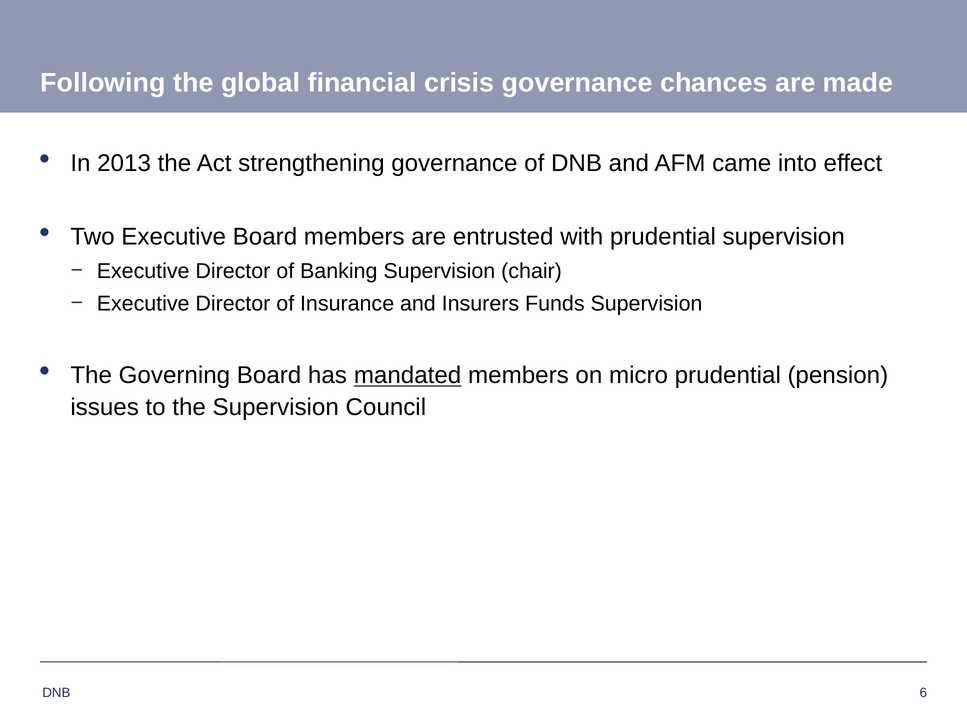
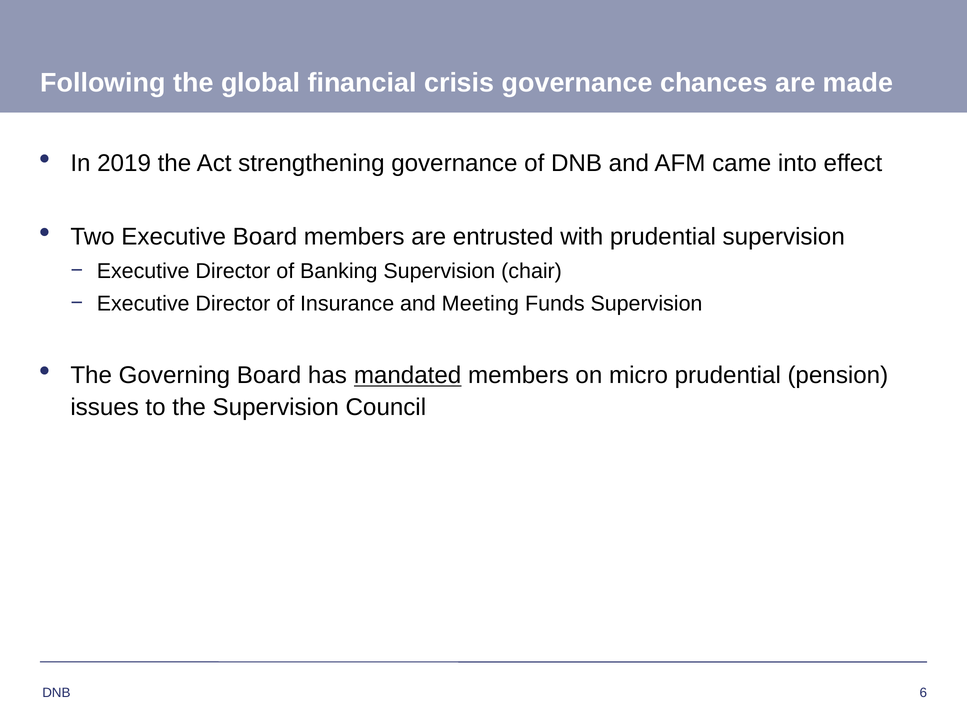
2013: 2013 -> 2019 (124, 163)
Insurers: Insurers -> Meeting (480, 304)
